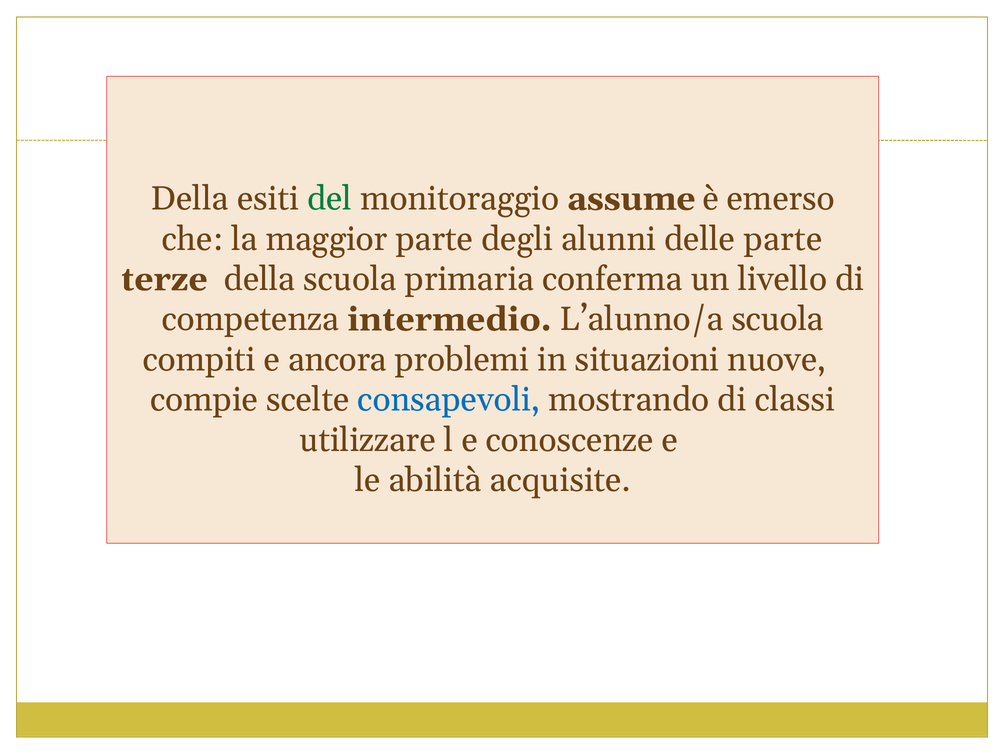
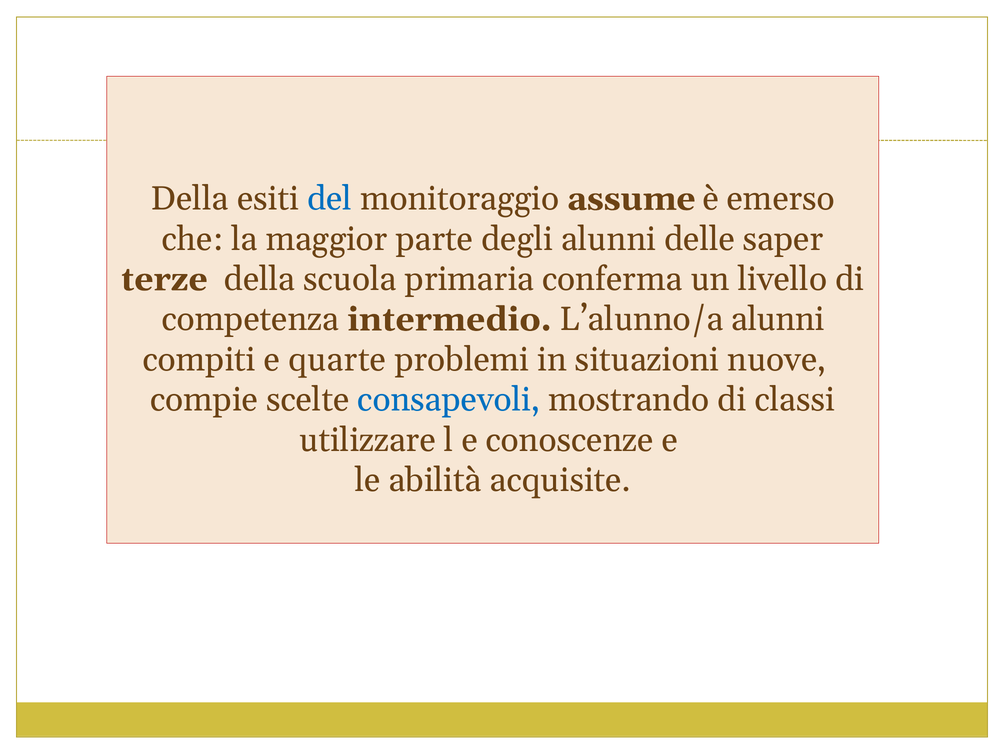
del colour: green -> blue (329, 199)
delle parte: parte -> saper (783, 239)
L’alunno/a scuola: scuola -> alunni (778, 319)
ancora: ancora -> quarte (337, 360)
